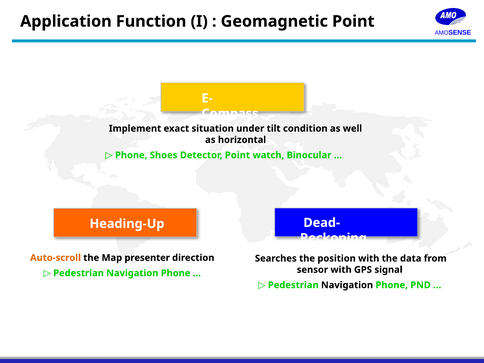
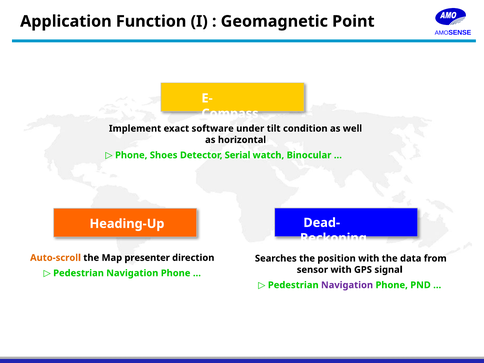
situation: situation -> software (213, 129)
Detector Point: Point -> Serial (238, 155)
Navigation colour: black -> purple (347, 285)
